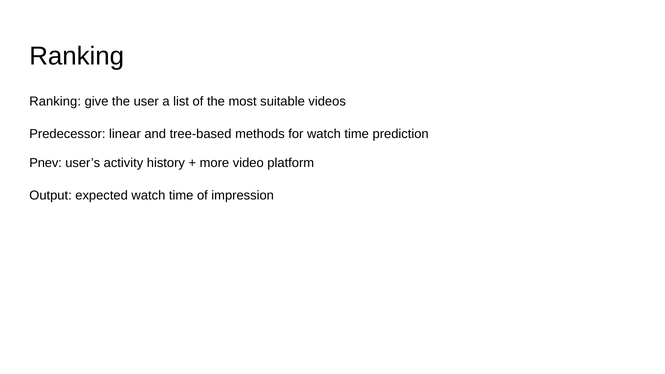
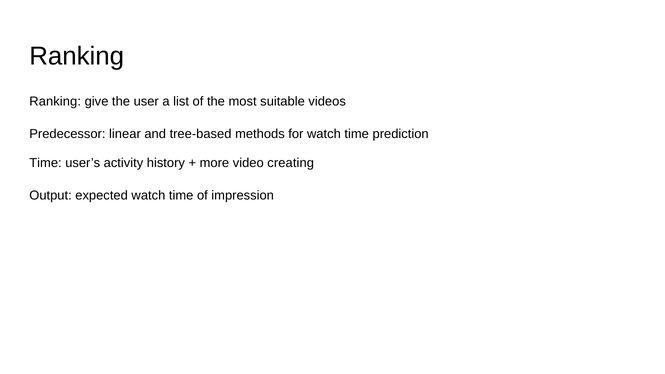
Pnev: Pnev -> Time (45, 163)
platform: platform -> creating (291, 163)
